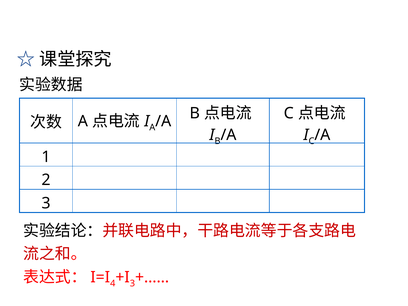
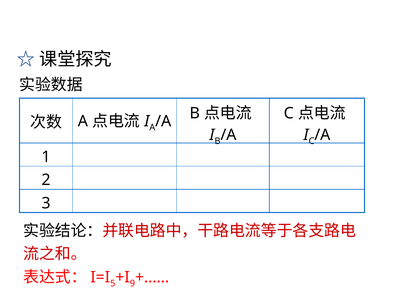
4: 4 -> 5 (113, 283)
3: 3 -> 9 (132, 283)
